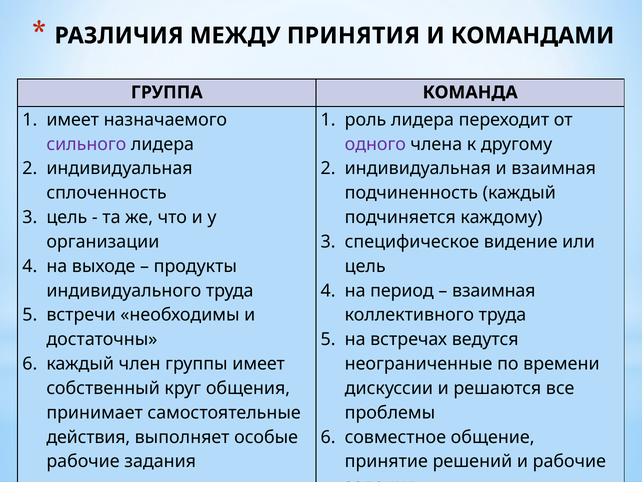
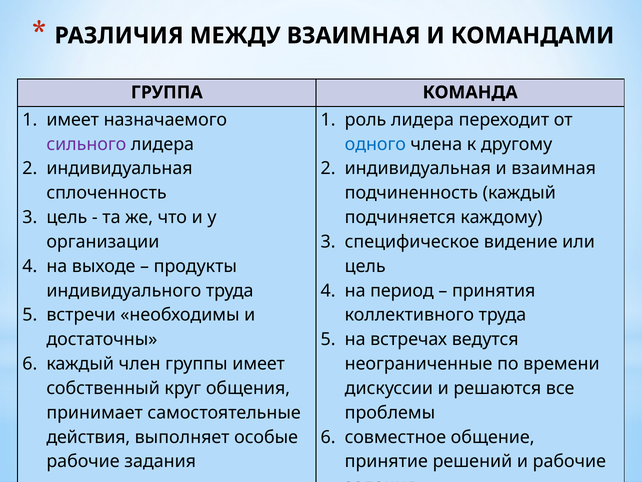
МЕЖДУ ПРИНЯТИЯ: ПРИНЯТИЯ -> ВЗАИМНАЯ (354, 36)
одного colour: purple -> blue (375, 144)
взаимная: взаимная -> принятия (494, 290)
